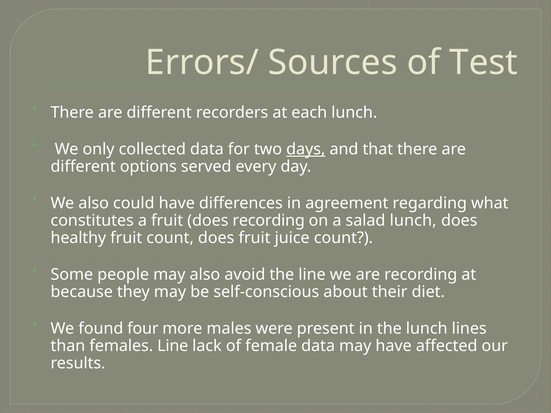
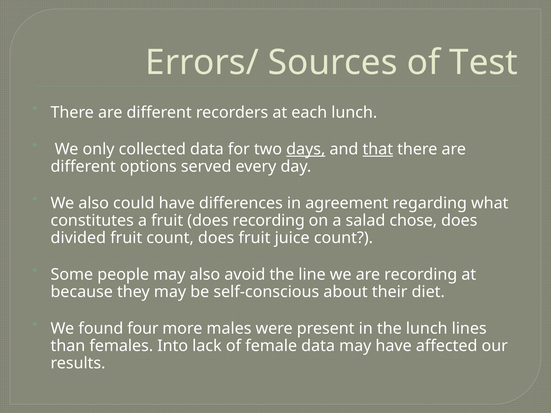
that underline: none -> present (378, 149)
salad lunch: lunch -> chose (413, 221)
healthy: healthy -> divided (78, 238)
females Line: Line -> Into (173, 346)
